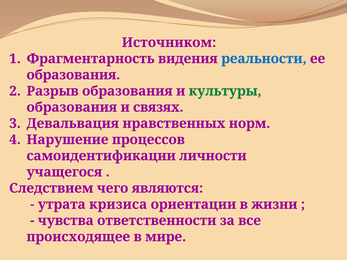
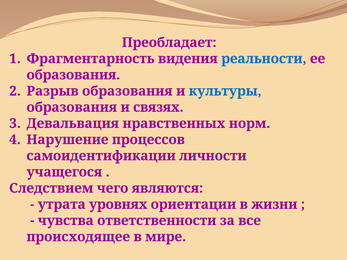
Источником: Источником -> Преобладает (169, 43)
культуры colour: green -> blue (225, 91)
кризиса: кризиса -> уровнях (118, 205)
